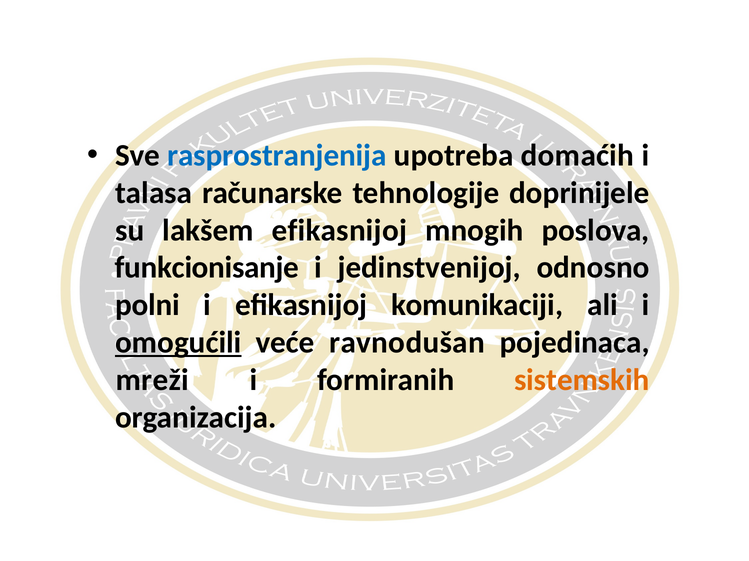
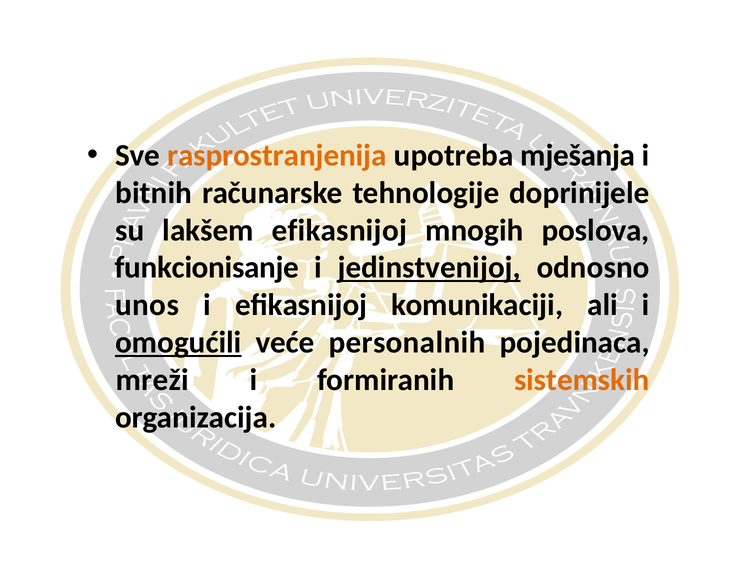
rasprostranjenija colour: blue -> orange (277, 156)
domaćih: domaćih -> mješanja (578, 156)
talasa: talasa -> bitnih (154, 193)
jedinstvenijoj underline: none -> present (429, 268)
polni: polni -> unos (147, 306)
ravnodušan: ravnodušan -> personalnih (407, 343)
